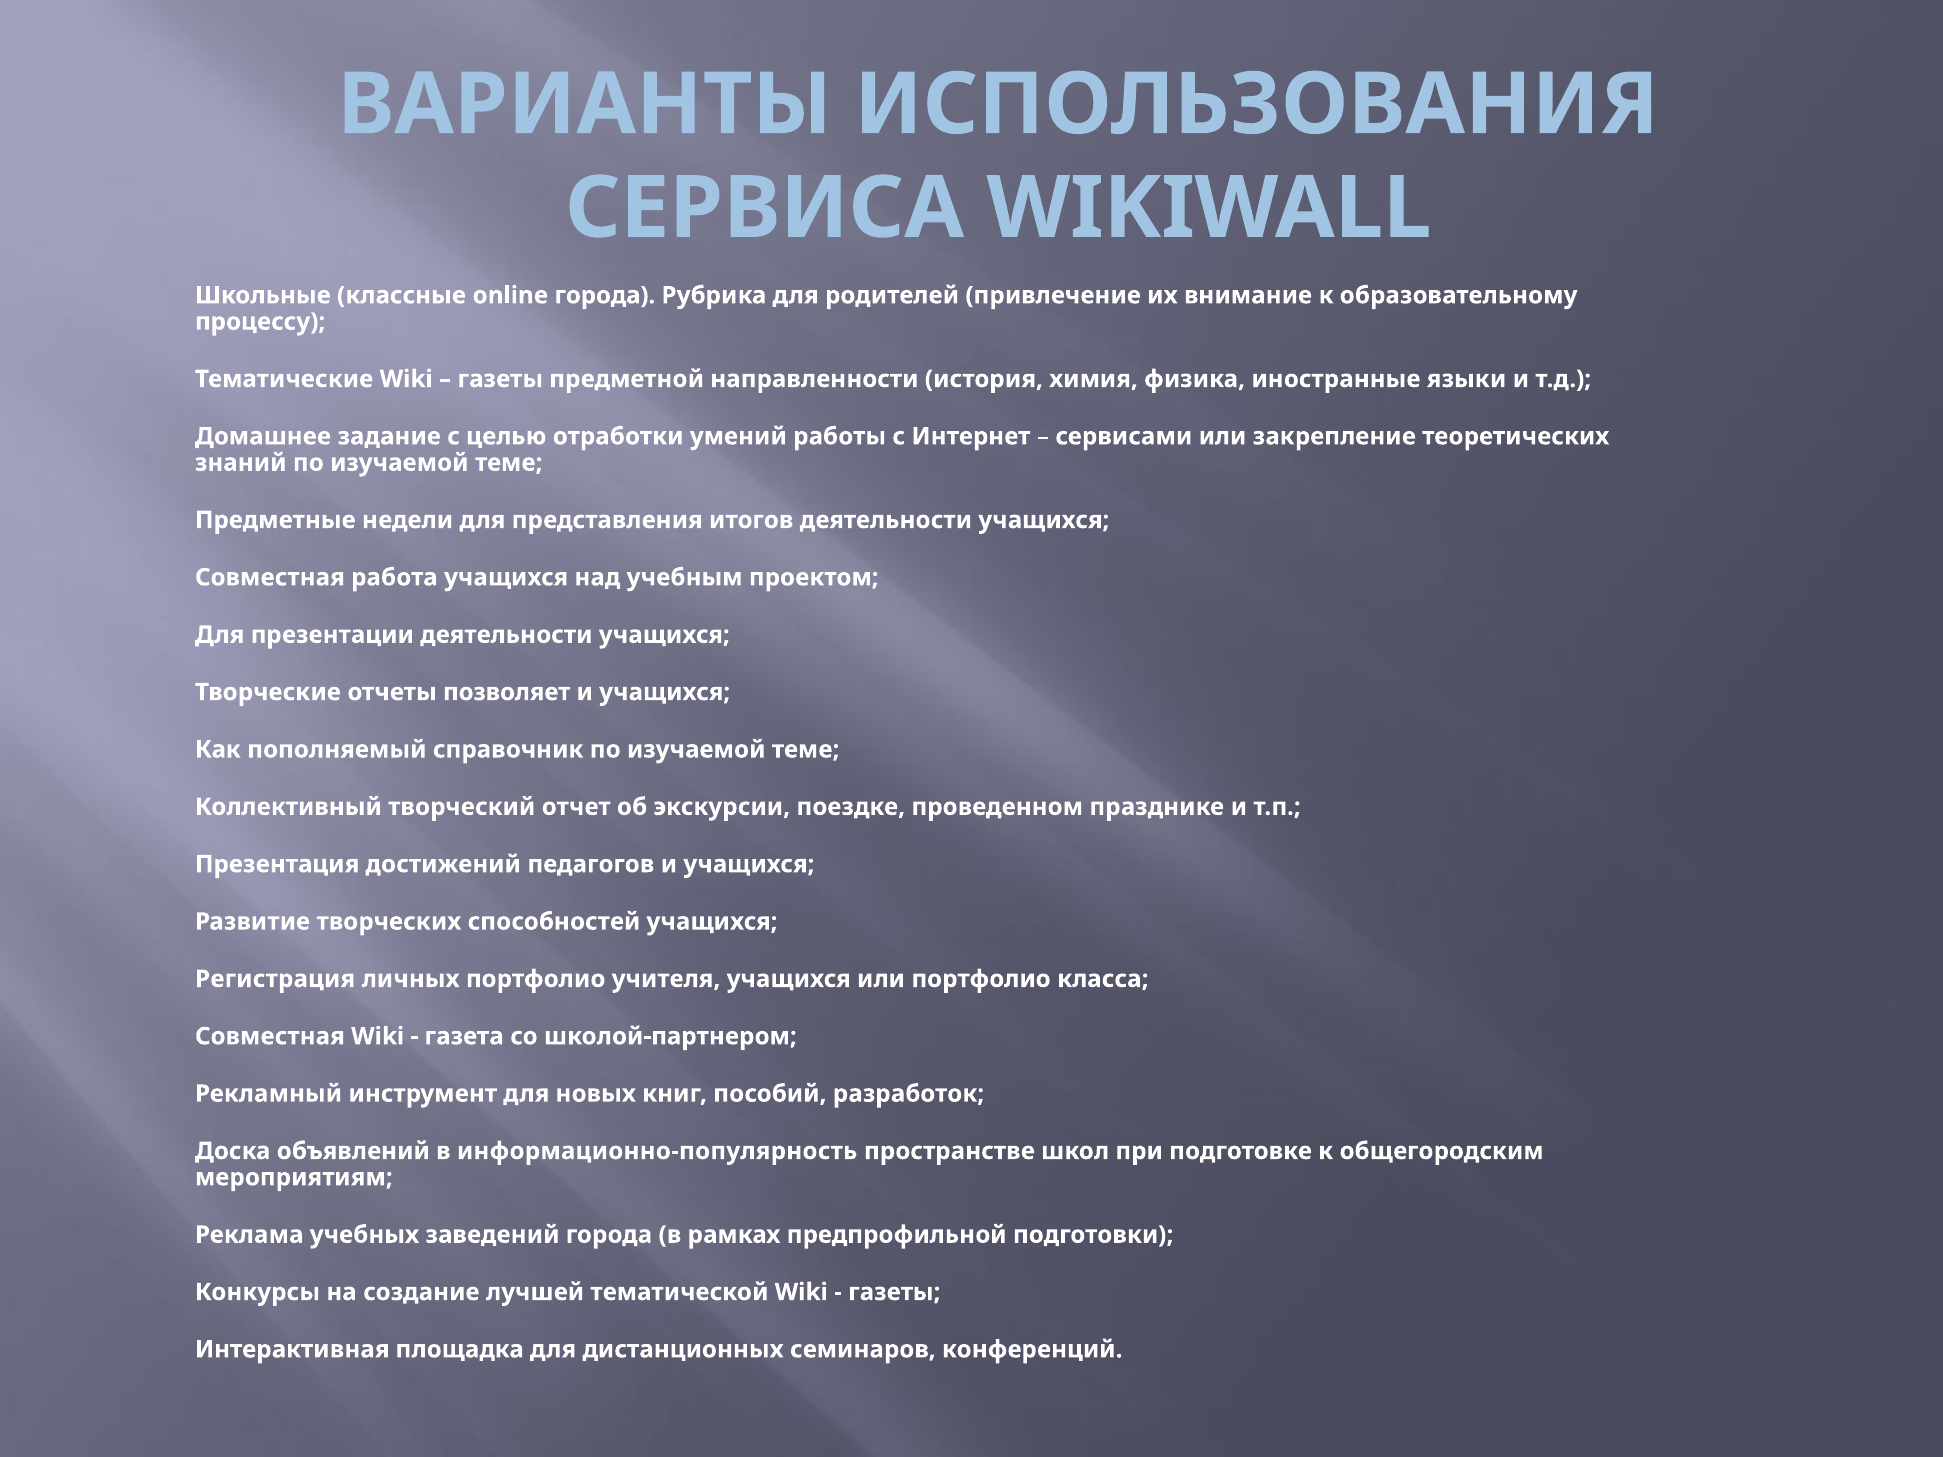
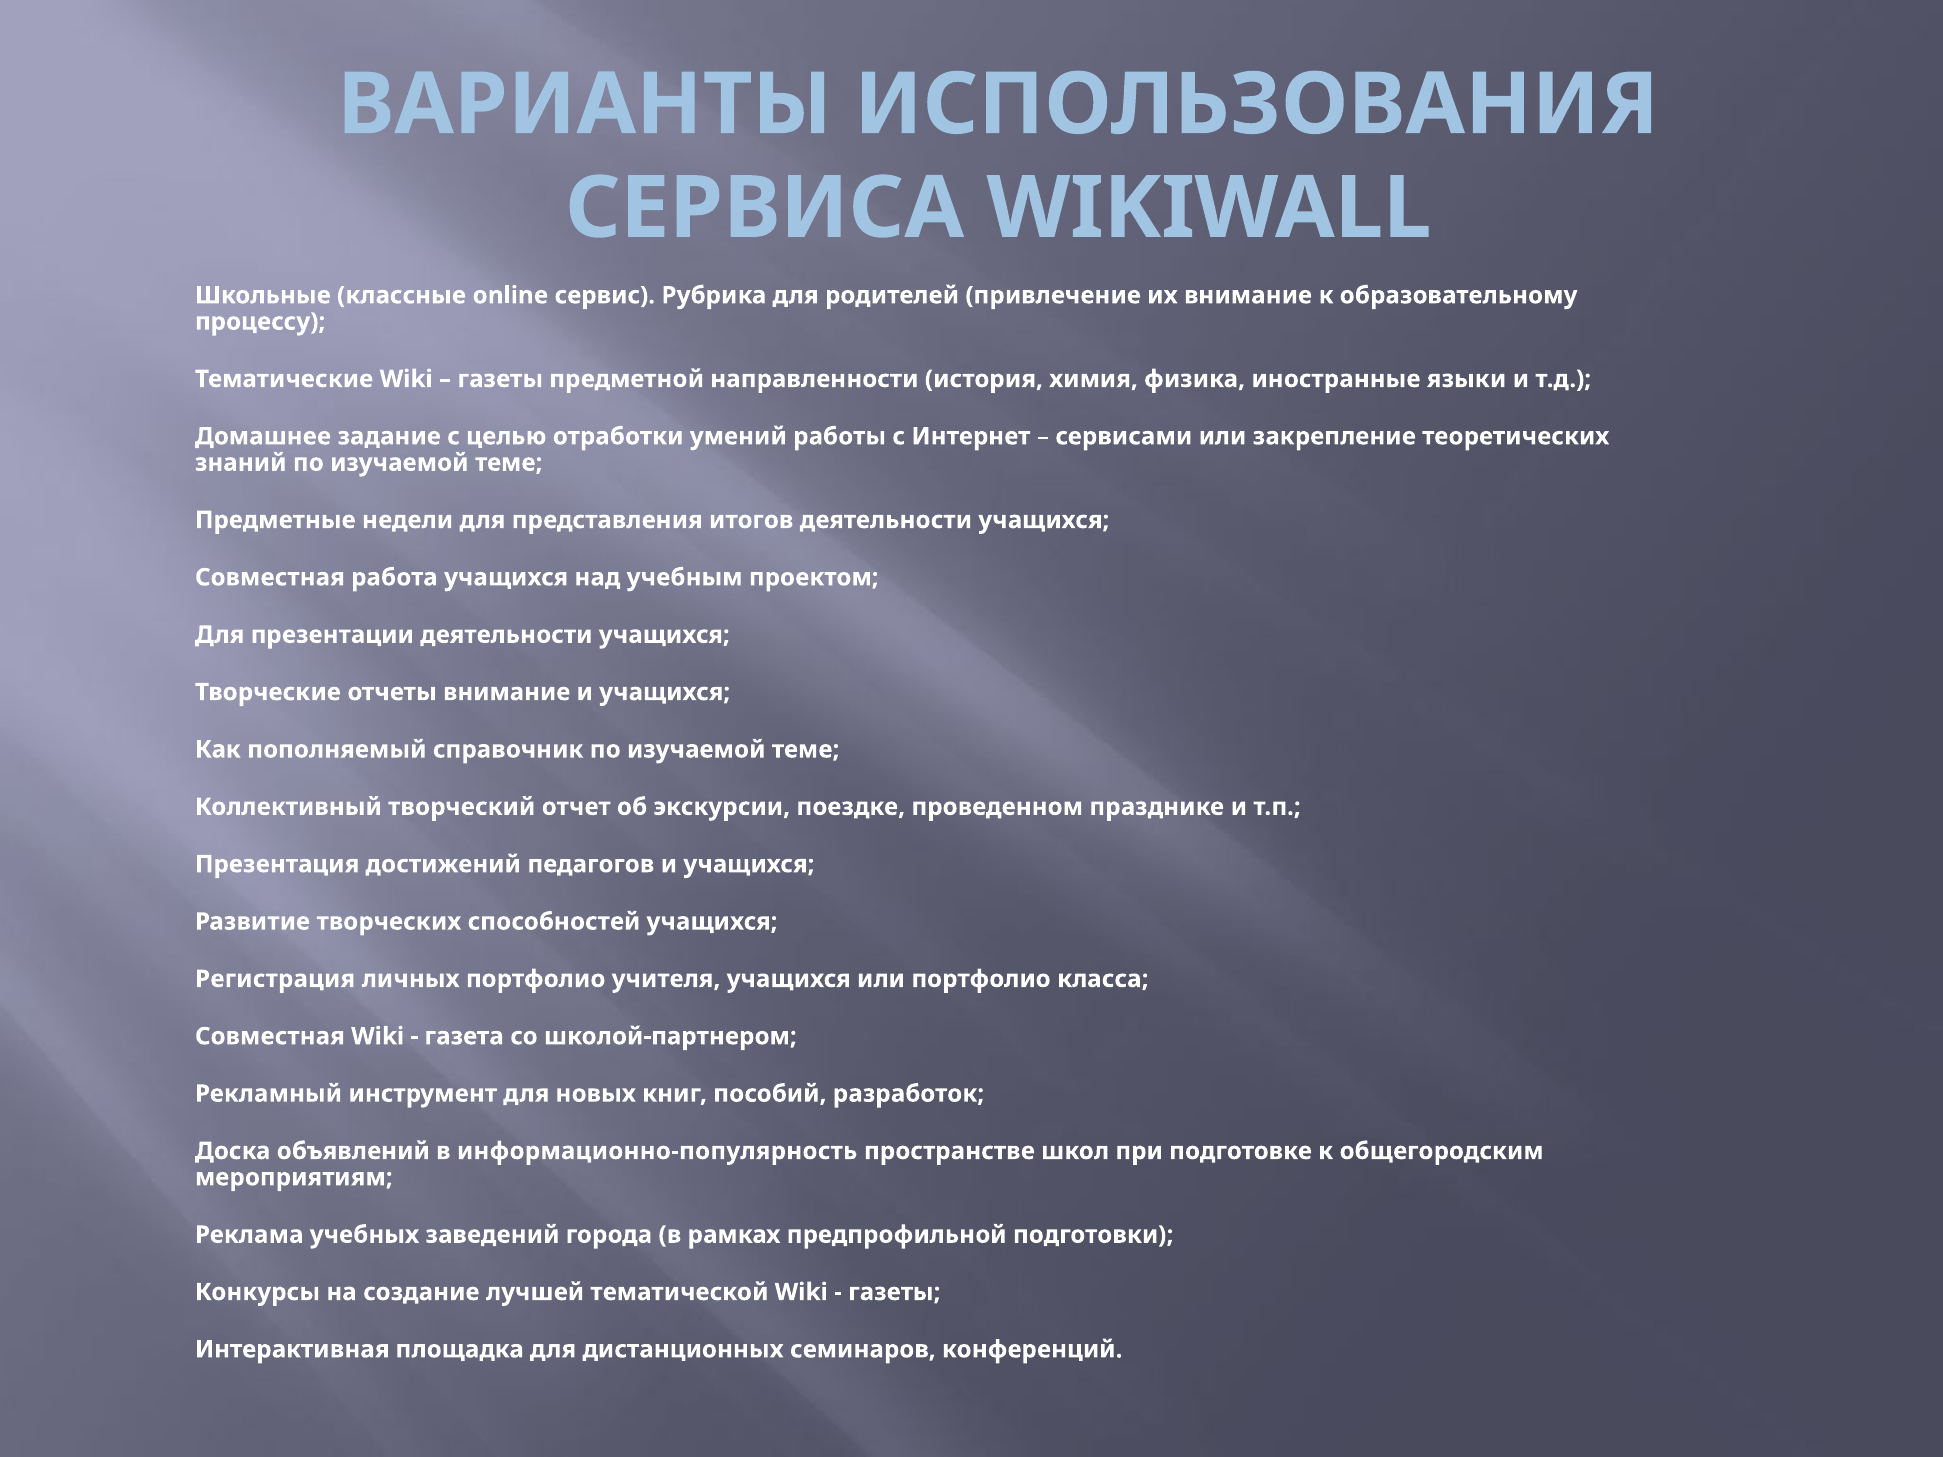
online города: города -> сервис (605, 295)
отчеты позволяет: позволяет -> внимание (507, 692)
